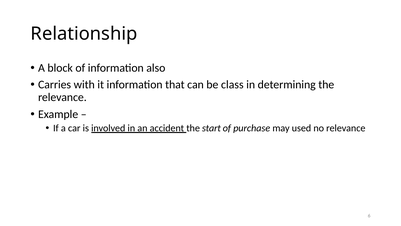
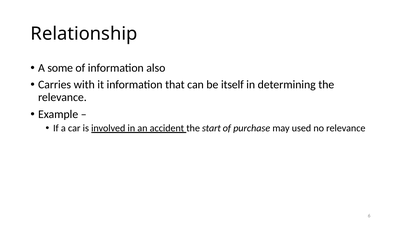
block: block -> some (60, 68)
class: class -> itself (232, 85)
